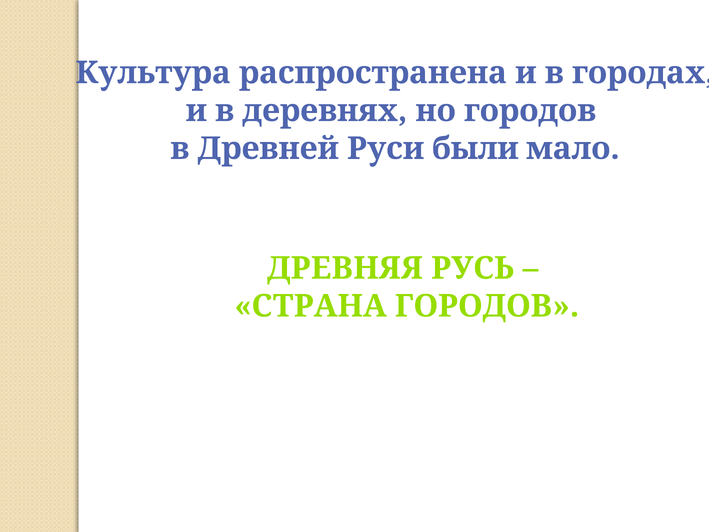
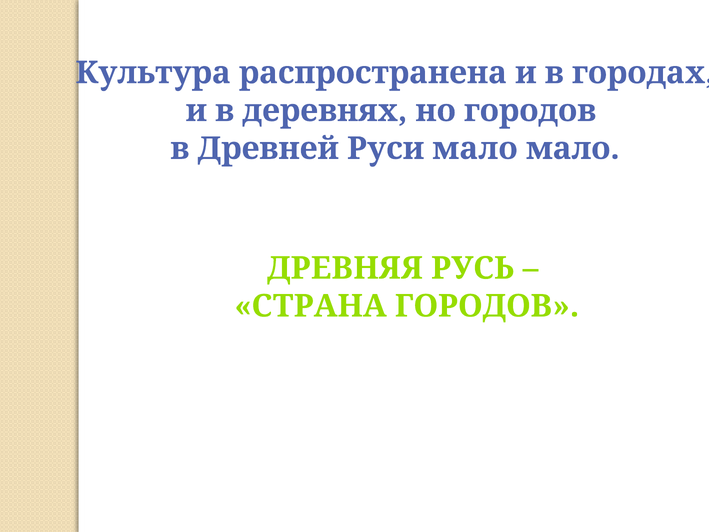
Руси были: были -> мало (475, 148)
